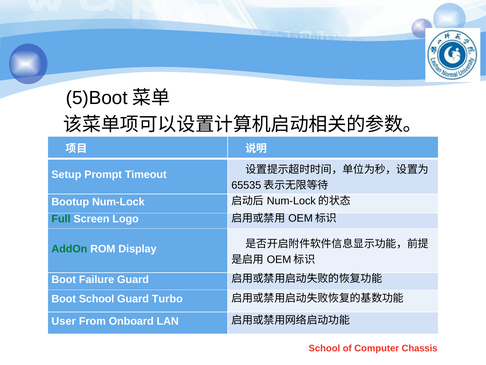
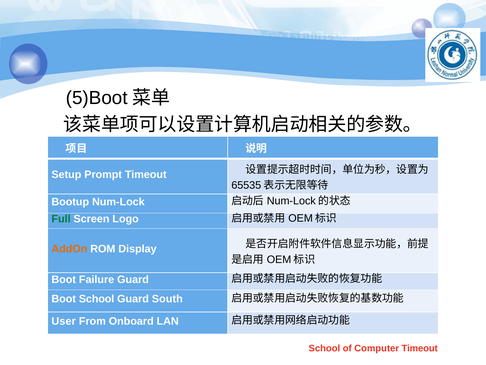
AddOn colour: green -> orange (69, 248)
Turbo: Turbo -> South (167, 299)
Computer Chassis: Chassis -> Timeout (420, 348)
